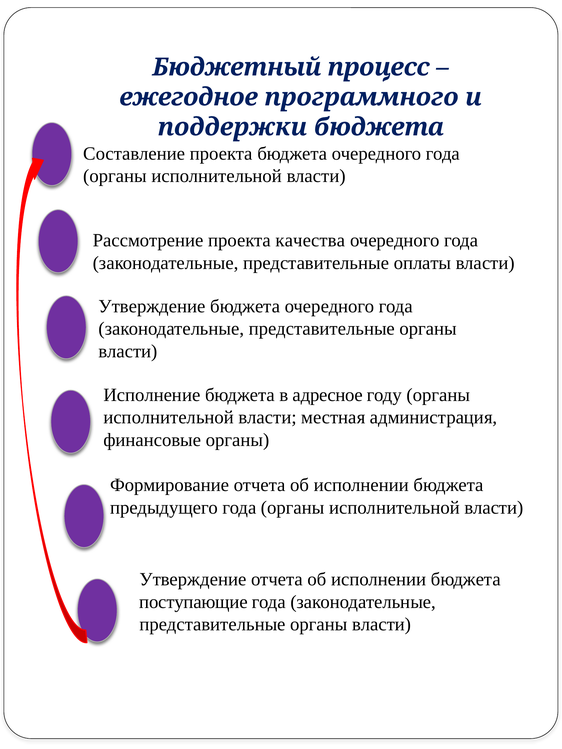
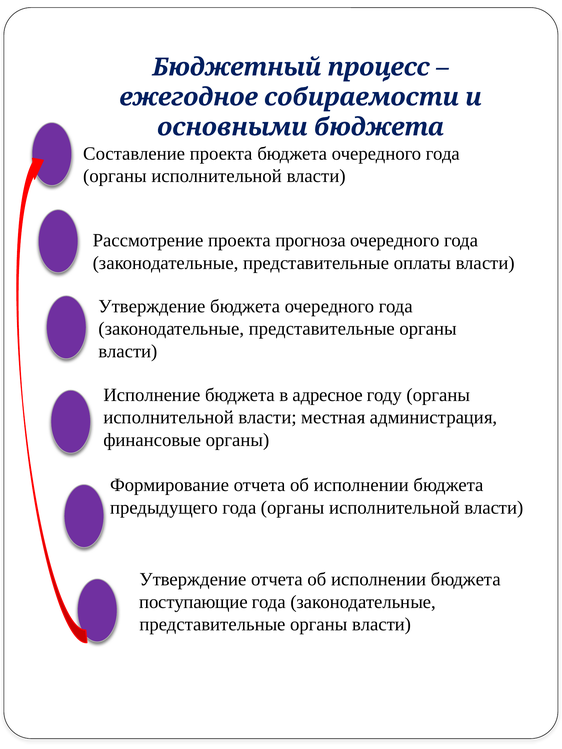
программного: программного -> собираемости (362, 97)
поддержки: поддержки -> основными (232, 127)
качества: качества -> прогноза (311, 241)
